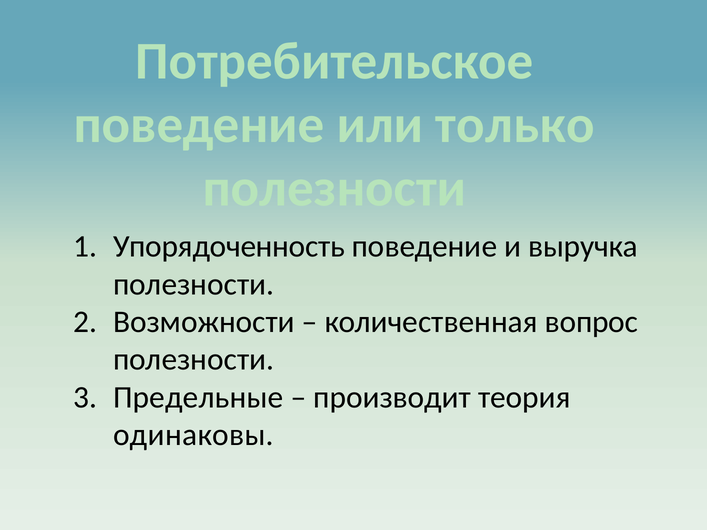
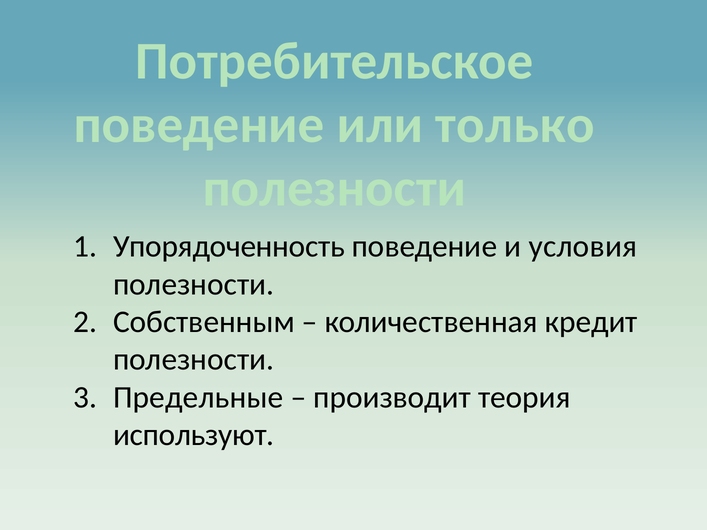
выручка: выручка -> условия (583, 247)
Возможности: Возможности -> Собственным (204, 322)
вопрос: вопрос -> кредит (591, 322)
одинаковы: одинаковы -> используют (194, 435)
